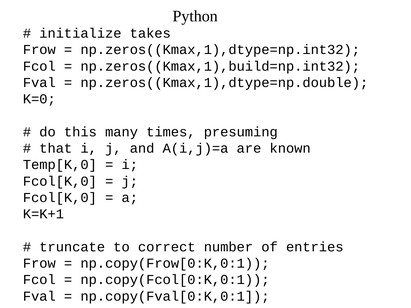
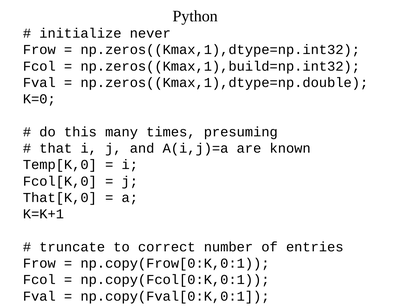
takes: takes -> never (150, 33)
Fcol[K,0: Fcol[K,0 -> That[K,0 (60, 198)
